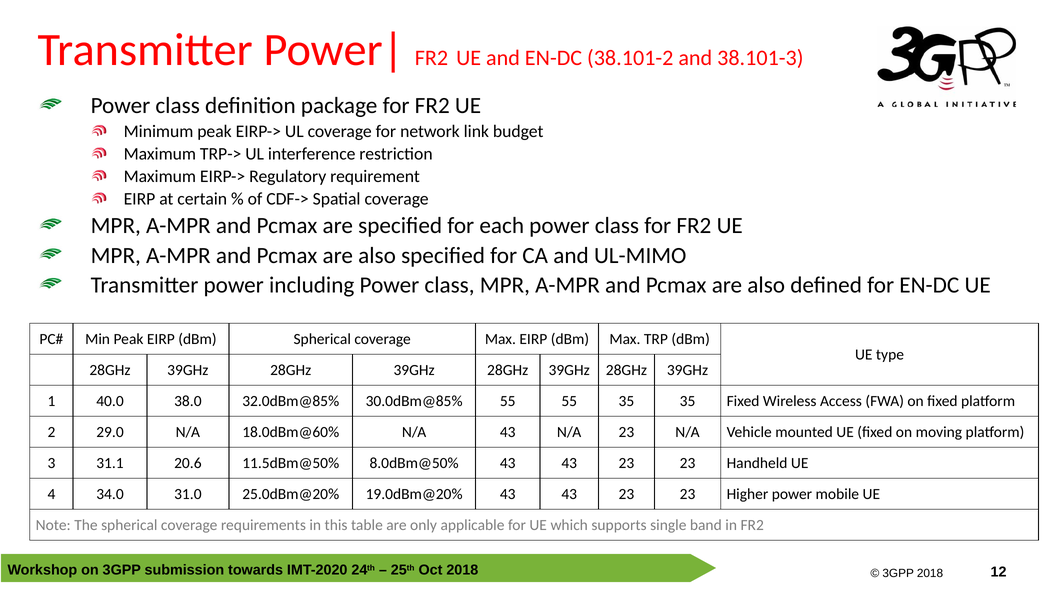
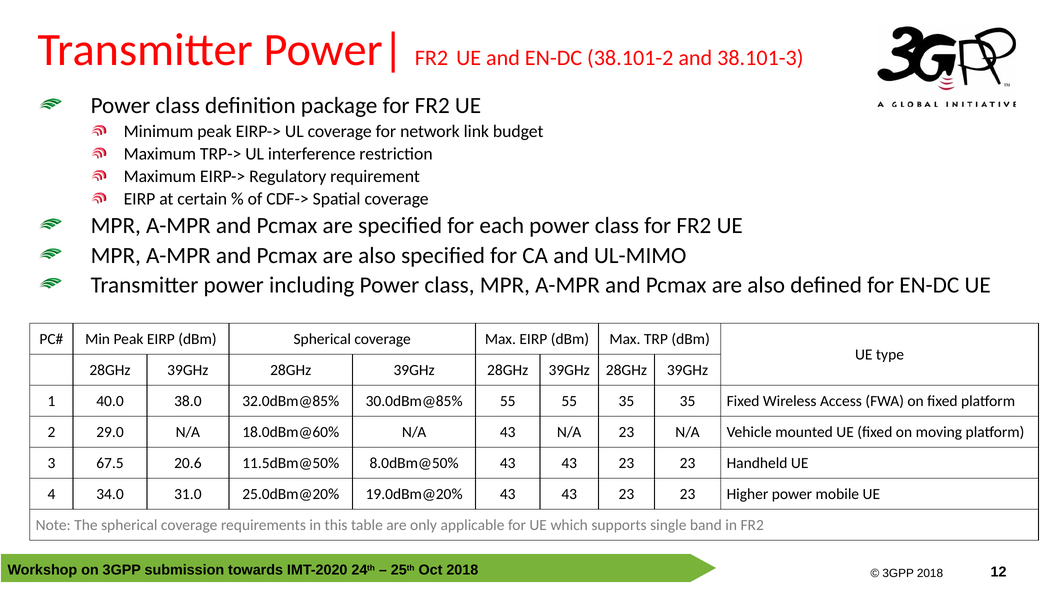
31.1: 31.1 -> 67.5 (110, 463)
